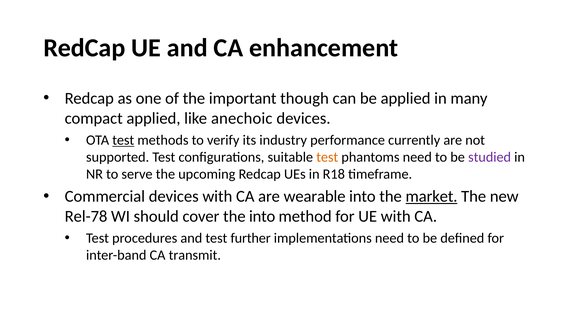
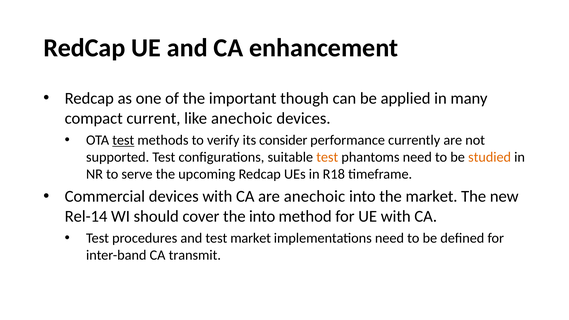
compact applied: applied -> current (153, 118)
industry: industry -> consider (283, 140)
studied colour: purple -> orange (490, 157)
are wearable: wearable -> anechoic (314, 197)
market underline: present -> none (432, 197)
Rel-78: Rel-78 -> Rel-14 (86, 216)
test further: further -> market (251, 238)
